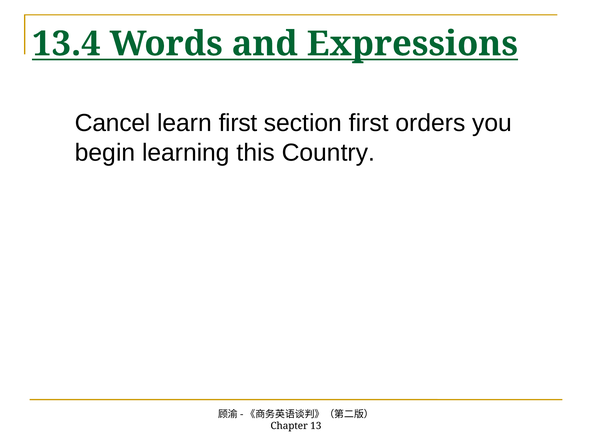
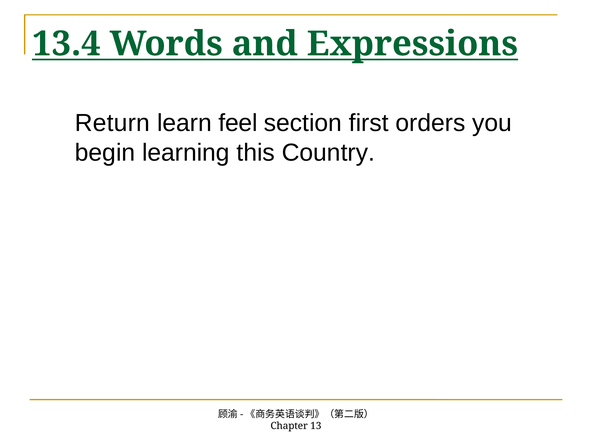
Cancel: Cancel -> Return (112, 123)
learn first: first -> feel (238, 123)
